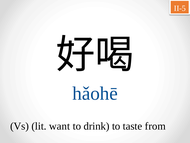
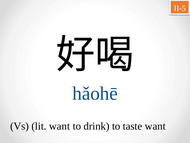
taste from: from -> want (155, 126)
